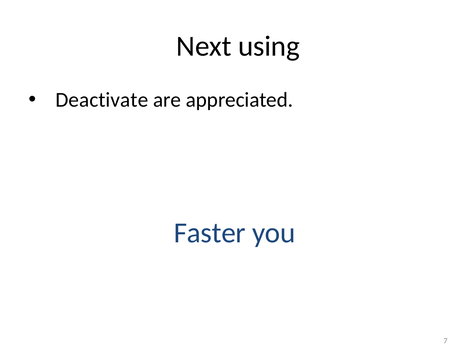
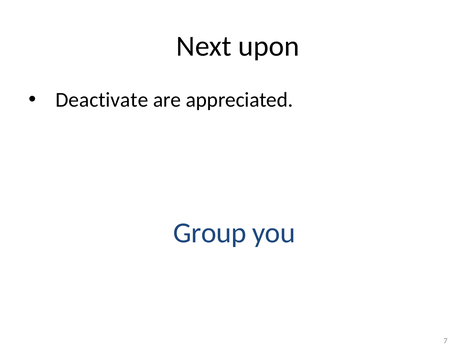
using: using -> upon (269, 46)
Faster: Faster -> Group (210, 233)
